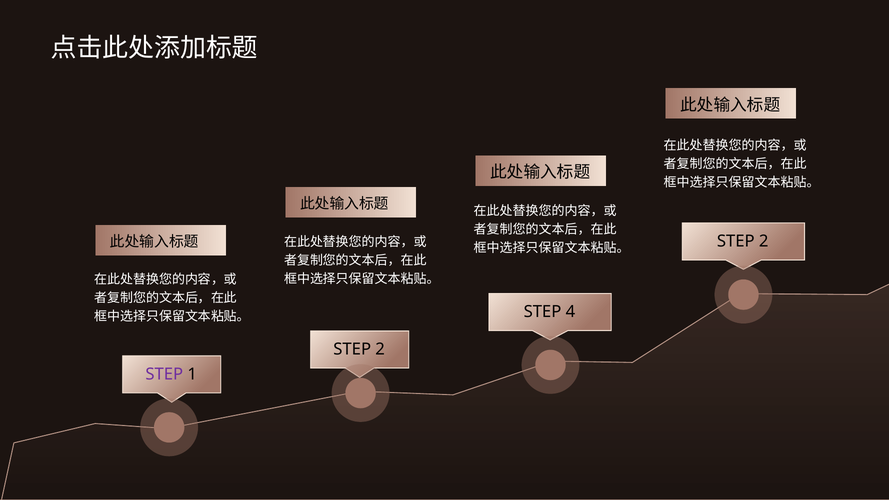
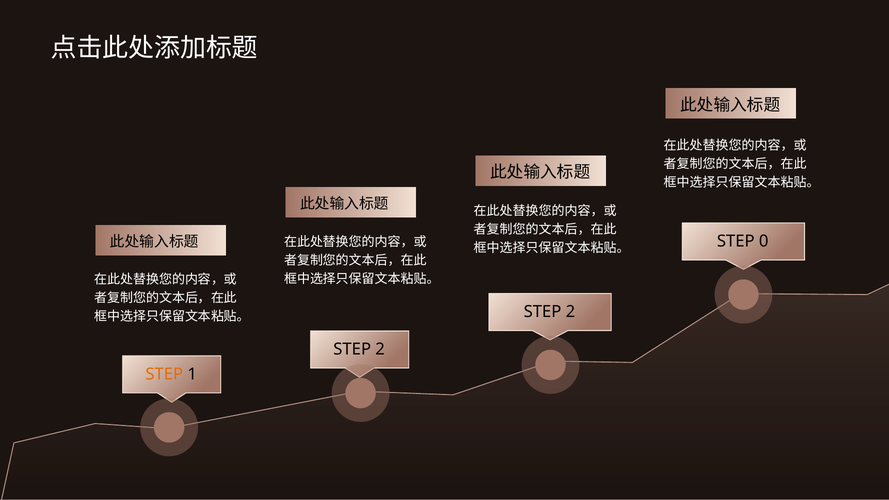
2: 2 -> 0 (764, 241)
4: 4 -> 2 (570, 312)
STEP colour: purple -> orange (164, 374)
